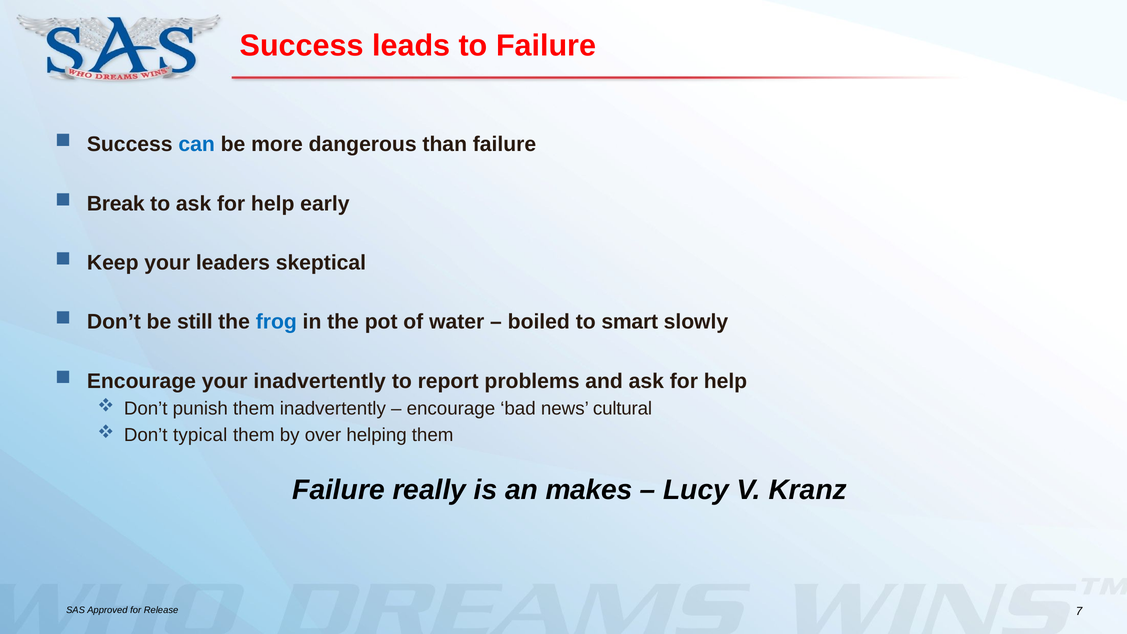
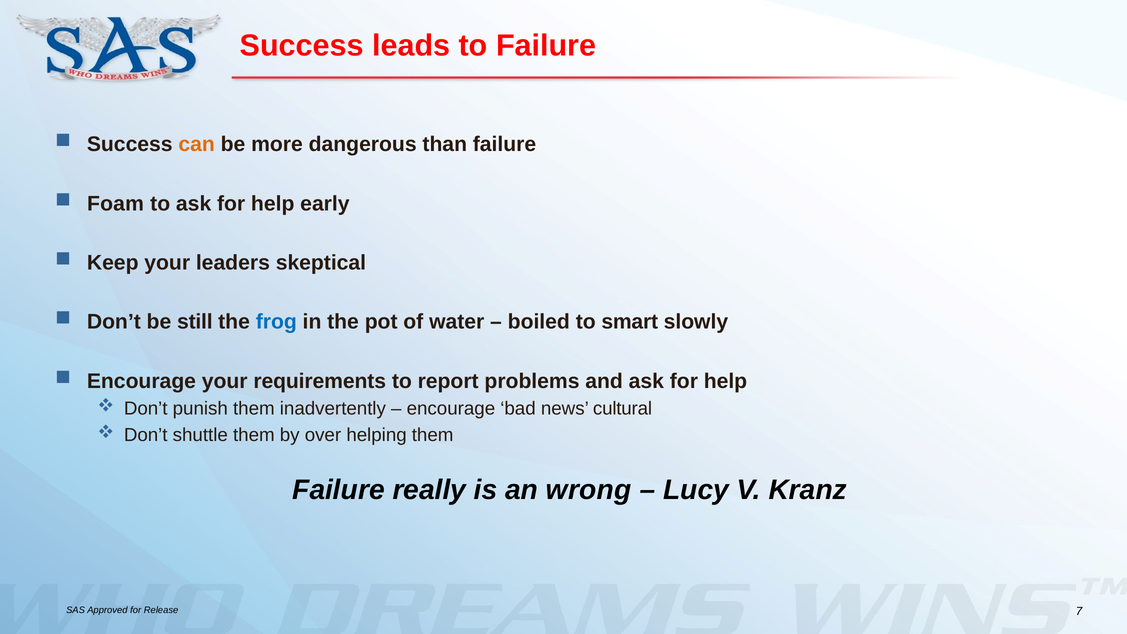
can colour: blue -> orange (197, 144)
Break: Break -> Foam (116, 204)
your inadvertently: inadvertently -> requirements (320, 381)
typical: typical -> shuttle (200, 435)
makes: makes -> wrong (589, 490)
